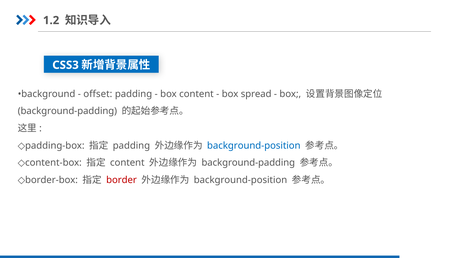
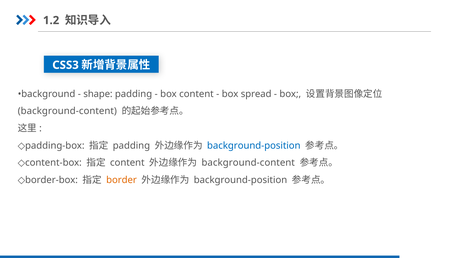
offset: offset -> shape (98, 94)
background-padding: background-padding -> background-content (67, 111)
background-padding: background-padding -> background-content (248, 163)
border colour: red -> orange (122, 180)
